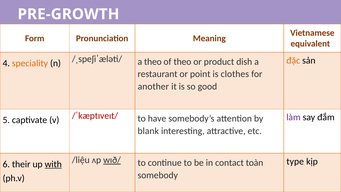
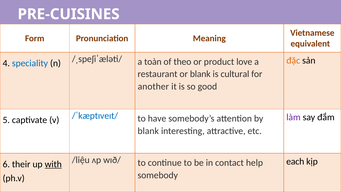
PRE-GROWTH: PRE-GROWTH -> PRE-CUISINES (69, 14)
speciality colour: orange -> blue (30, 63)
a theo: theo -> toàn (153, 62)
dish: dish -> love (244, 62)
or point: point -> blank (200, 74)
clothes: clothes -> cultural (235, 74)
/ˈkæptɪveɪt/ colour: red -> blue (95, 116)
wɪð/ underline: present -> none (112, 160)
toàn: toàn -> help (254, 163)
type: type -> each (295, 161)
